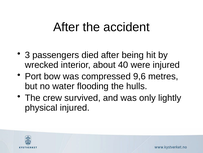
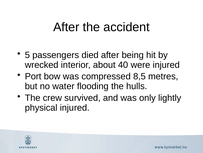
3: 3 -> 5 (27, 55)
9,6: 9,6 -> 8,5 (139, 76)
